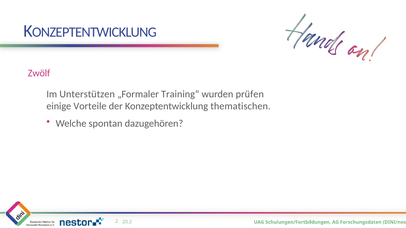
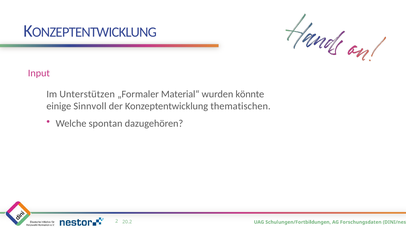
Zwölf: Zwölf -> Input (39, 73)
Training“: Training“ -> Material“ (180, 94)
prüfen: prüfen -> könnte (250, 94)
Vorteile: Vorteile -> Sinnvoll (90, 106)
